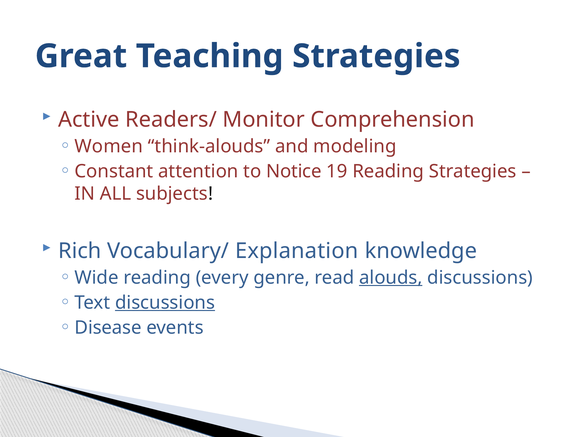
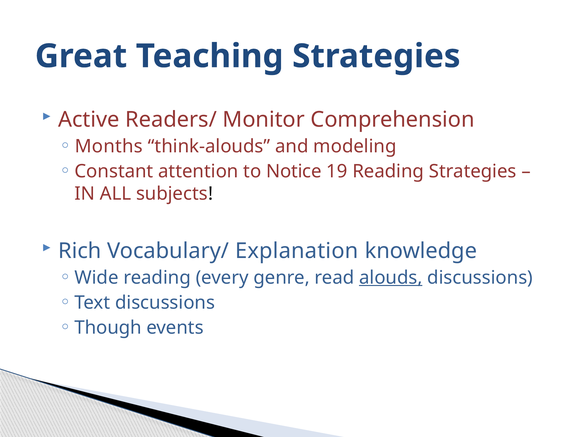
Women: Women -> Months (109, 146)
discussions underline: present -> none (165, 303)
Disease: Disease -> Though (108, 328)
